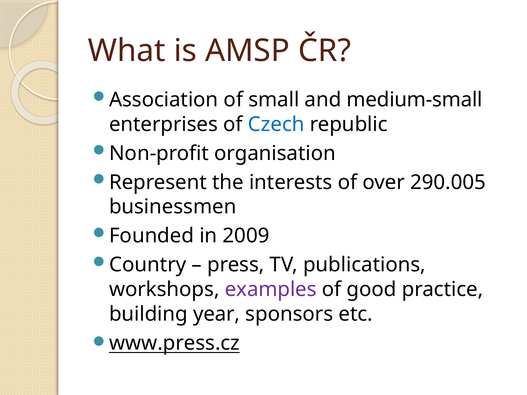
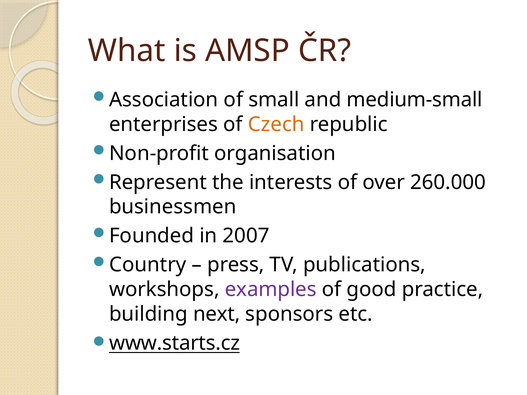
Czech colour: blue -> orange (276, 124)
290.005: 290.005 -> 260.000 (448, 182)
2009: 2009 -> 2007 (246, 236)
year: year -> next (217, 314)
www.press.cz: www.press.cz -> www.starts.cz (175, 343)
